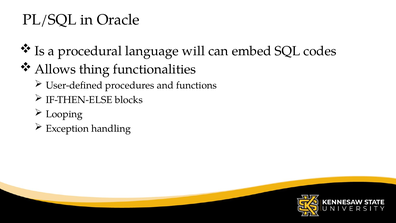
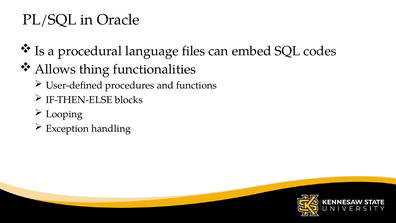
will: will -> files (194, 51)
